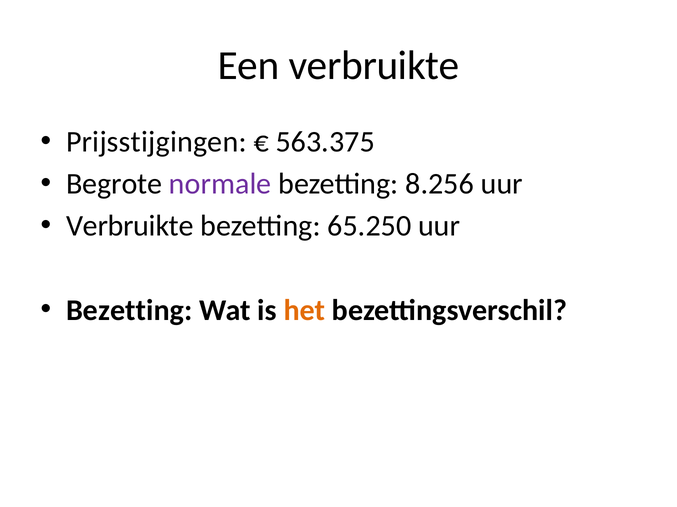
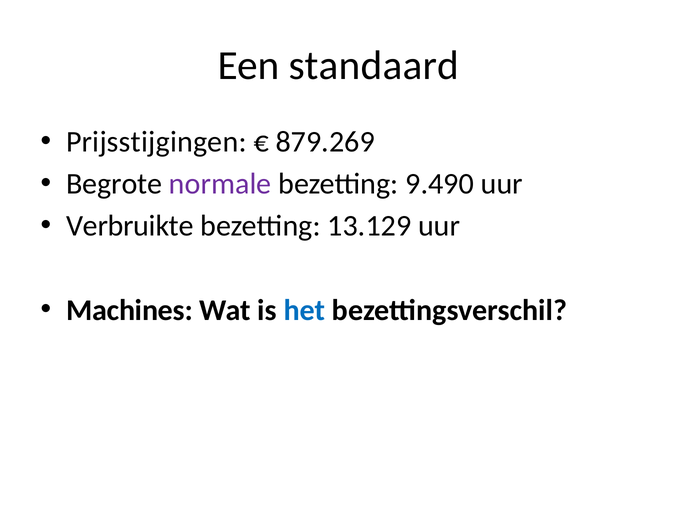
Een verbruikte: verbruikte -> standaard (374, 66)
563.375: 563.375 -> 879.269 (325, 142)
8.256: 8.256 -> 9.490 (440, 184)
65.250: 65.250 -> 13.129 (369, 226)
Bezetting: Bezetting -> Machines (129, 311)
het colour: orange -> blue (304, 311)
